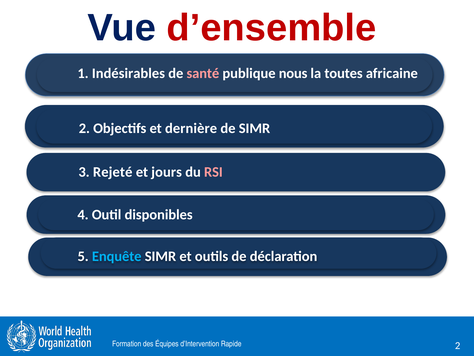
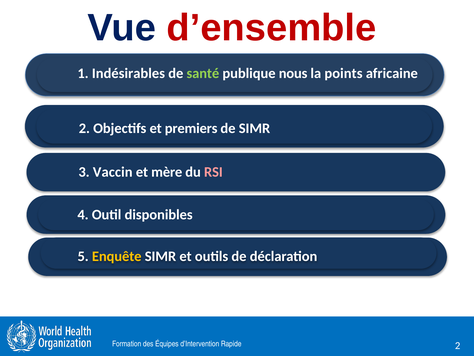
santé colour: pink -> light green (203, 73)
toutes: toutes -> points (343, 73)
dernière: dernière -> premiers (191, 128)
Rejeté: Rejeté -> Vaccin (113, 172)
jours: jours -> mère (167, 172)
Enquête colour: light blue -> yellow (117, 256)
